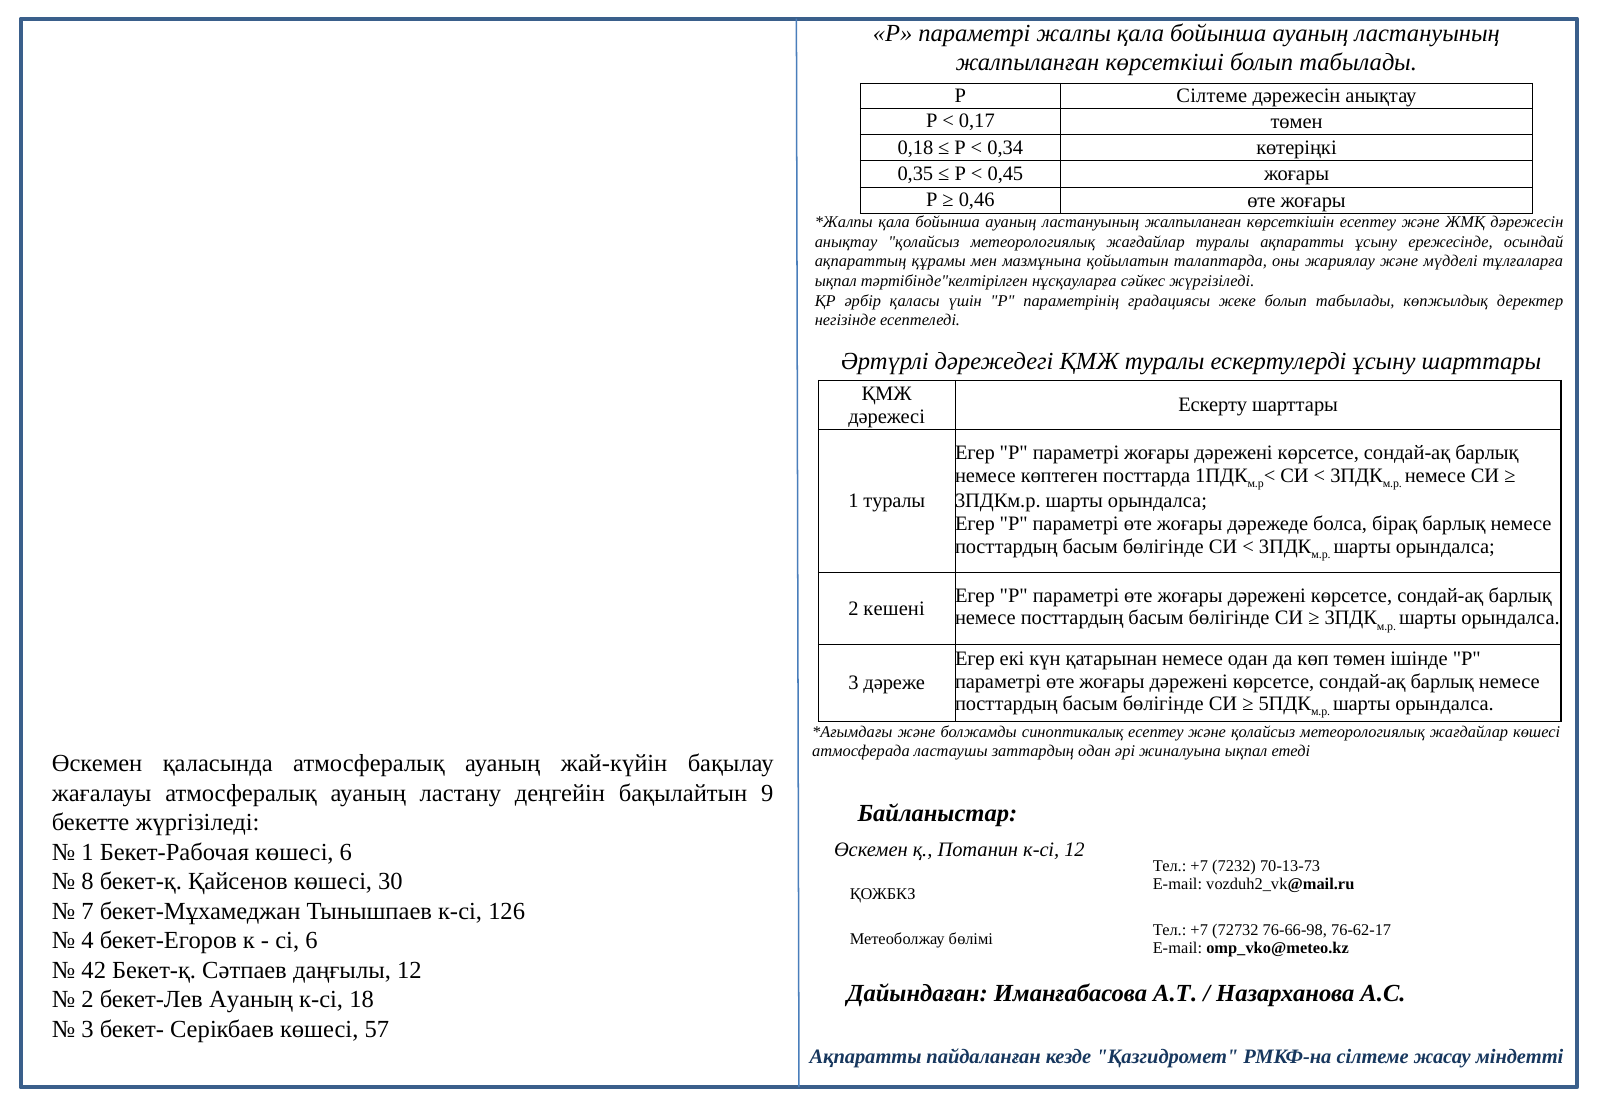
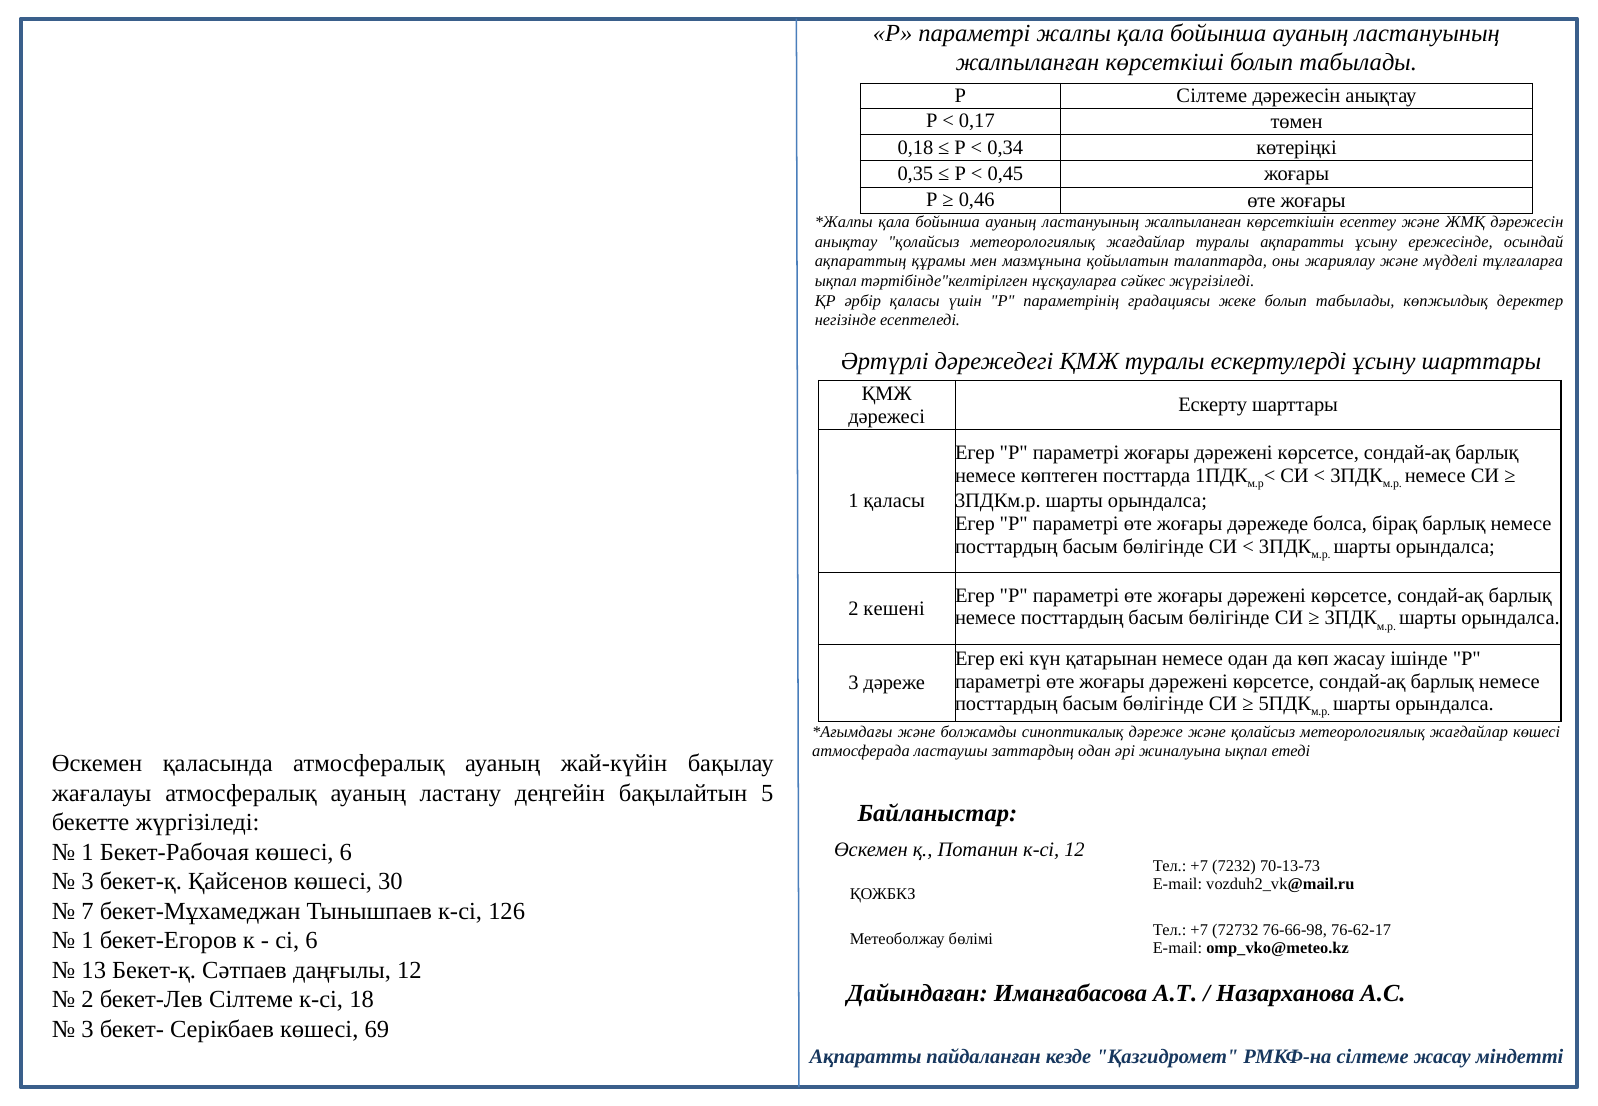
1 туралы: туралы -> қаласы (894, 501)
көп төмен: төмен -> жасау (1359, 659)
синоптикалық есептеу: есептеу -> дәреже (1156, 732)
9: 9 -> 5 (767, 793)
8: 8 -> 3 (88, 882)
4: 4 -> 1 (88, 941)
42: 42 -> 13 (94, 970)
бекет-Лев Ауаның: Ауаның -> Сілтеме (251, 1000)
57: 57 -> 69 (377, 1029)
